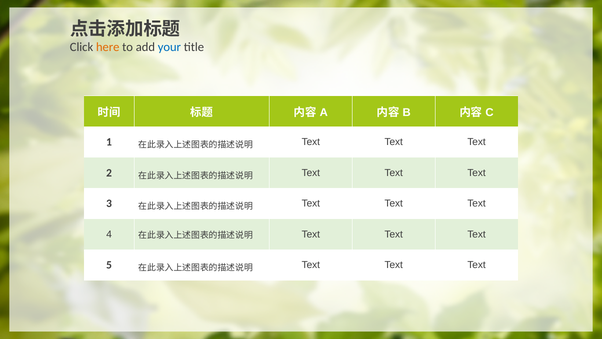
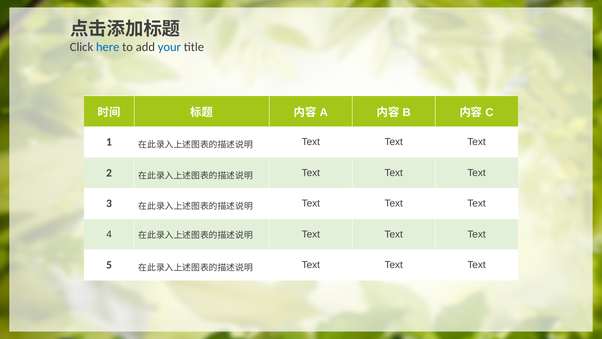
here colour: orange -> blue (108, 47)
